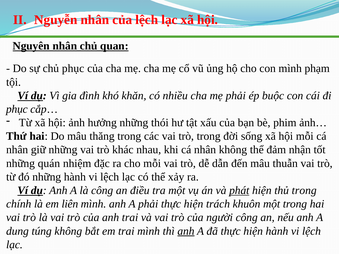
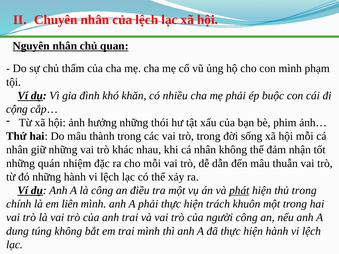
Nguyễn: Nguyễn -> Chuyên (56, 20)
chủ phục: phục -> thẩm (73, 69)
phục: phục -> cộng (17, 109)
thăng: thăng -> thành (102, 136)
anh underline: present -> none (186, 231)
